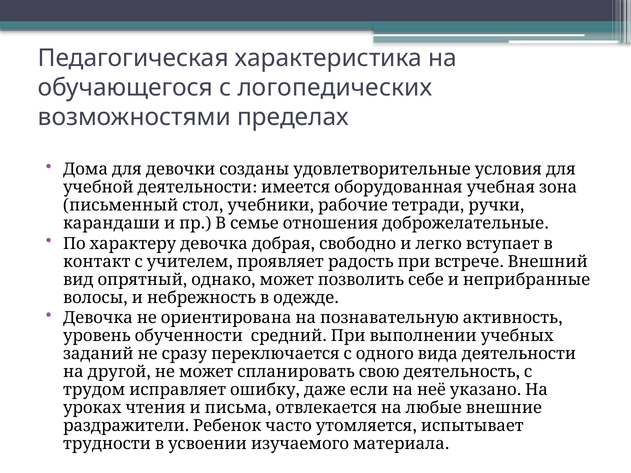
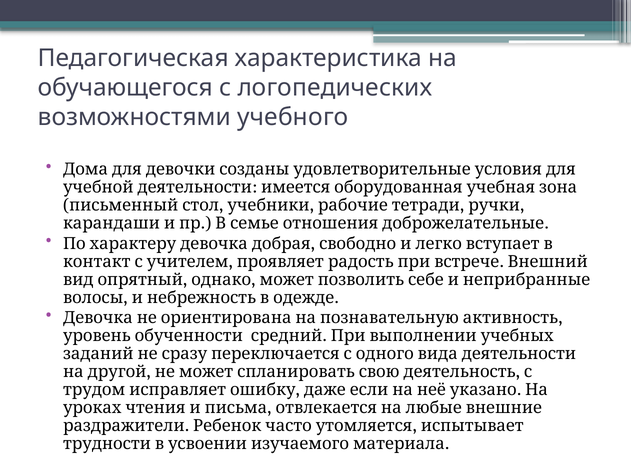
пределах: пределах -> учебного (293, 117)
